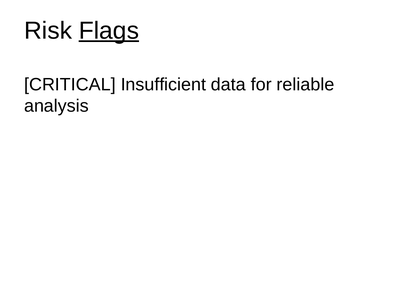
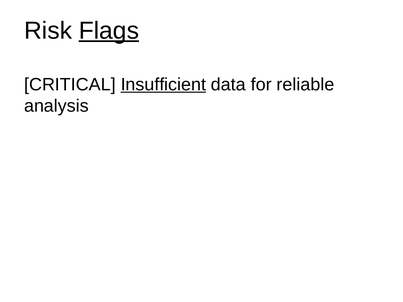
Insufficient underline: none -> present (163, 85)
